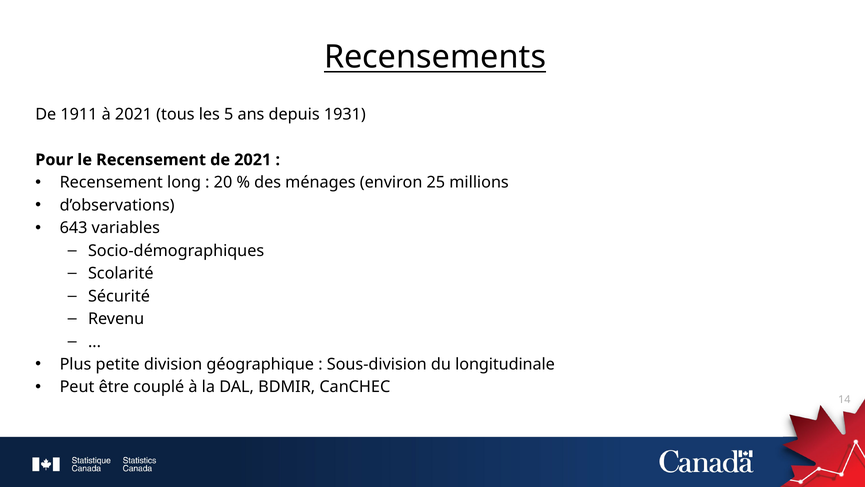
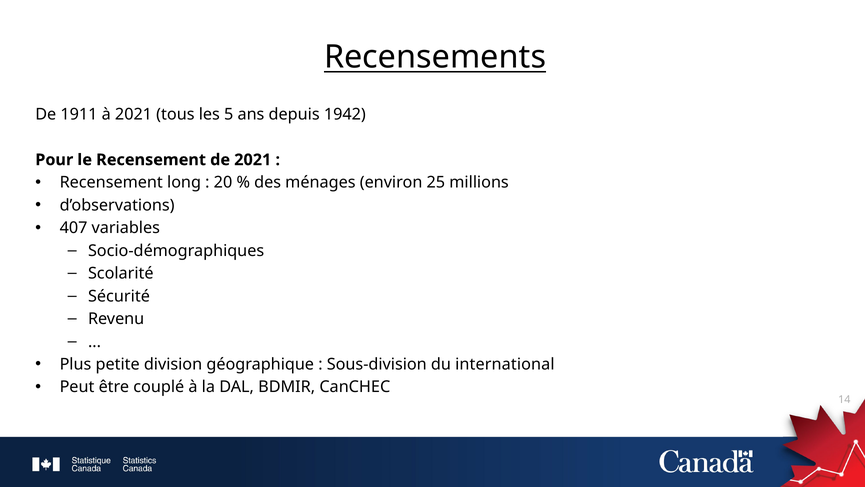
1931: 1931 -> 1942 (345, 114)
643: 643 -> 407 (74, 228)
longitudinale: longitudinale -> international (505, 364)
